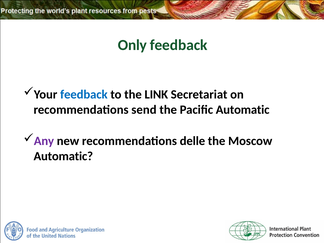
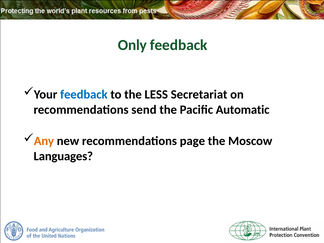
LINK: LINK -> LESS (156, 95)
Any colour: purple -> orange (44, 141)
delle: delle -> page (192, 141)
Automatic: Automatic -> Languages (63, 156)
